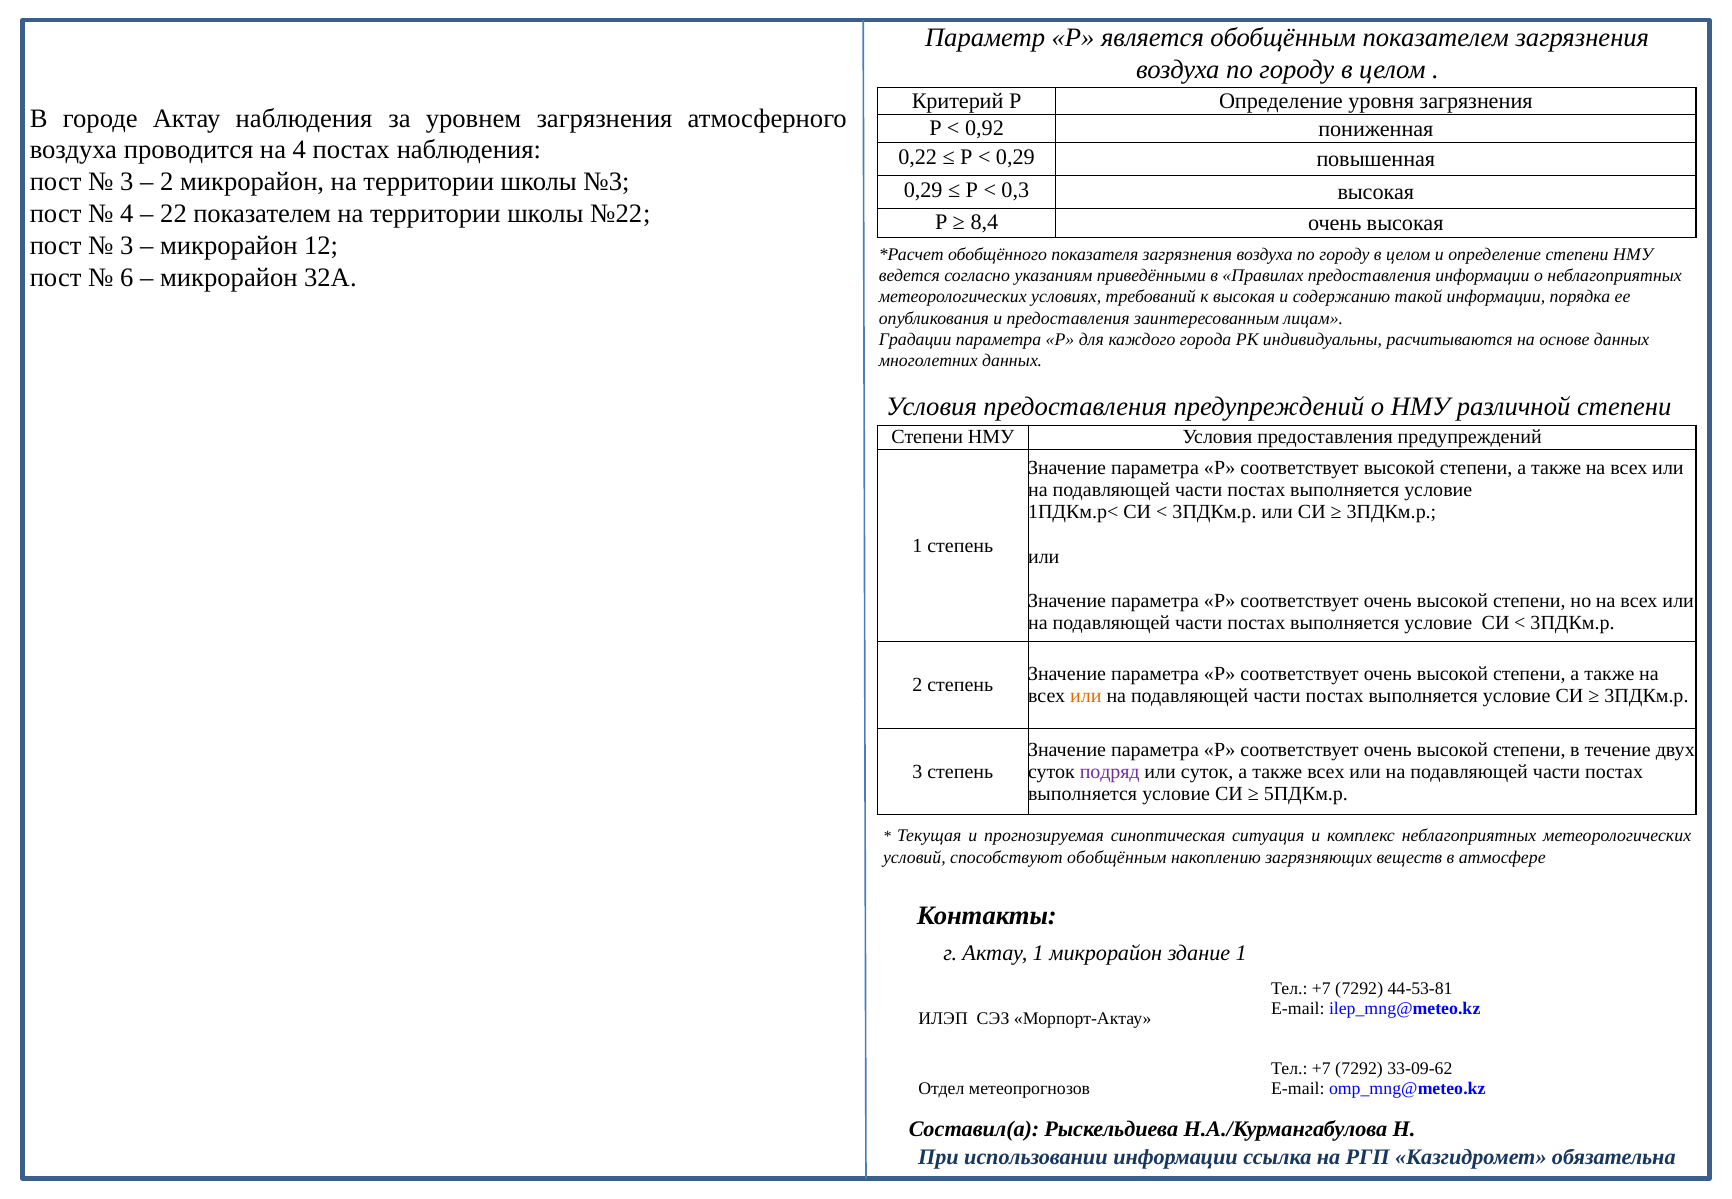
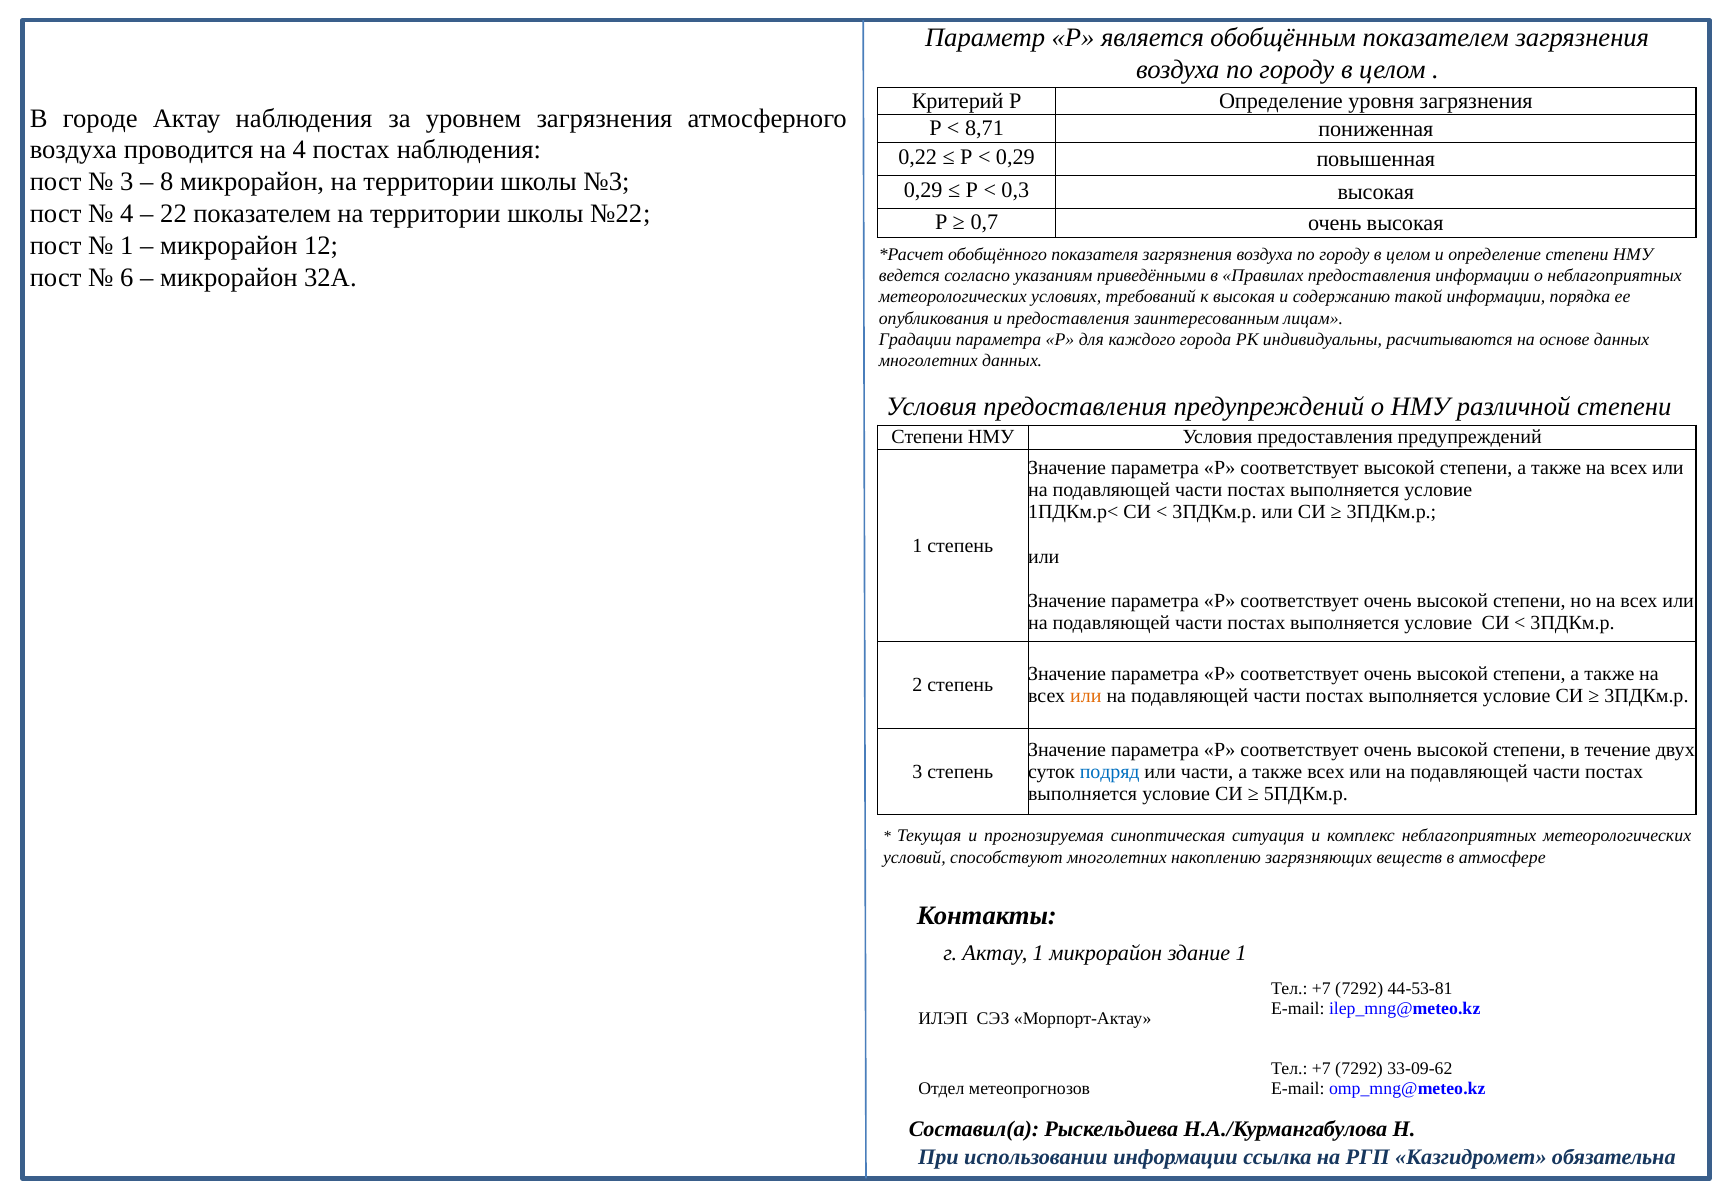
0,92: 0,92 -> 8,71 (984, 128)
2: 2 -> 8 (167, 182)
8,4: 8,4 -> 0,7 (984, 223)
3: 3 -> 1 (127, 246)
подряд colour: purple -> blue (1110, 772)
или суток: суток -> части (1207, 772)
способствуют обобщённым: обобщённым -> многолетних (1117, 857)
